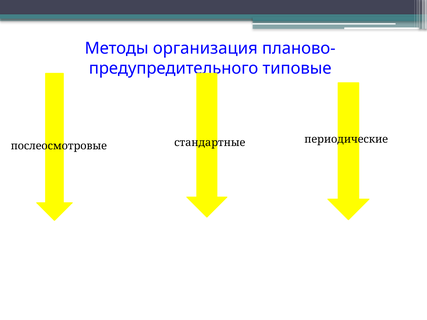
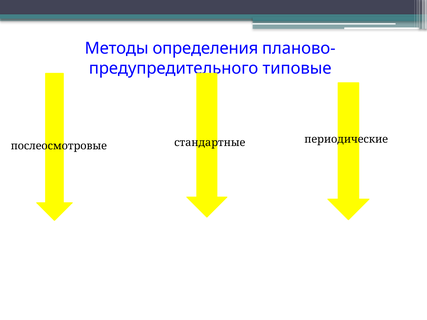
организация: организация -> определения (205, 49)
